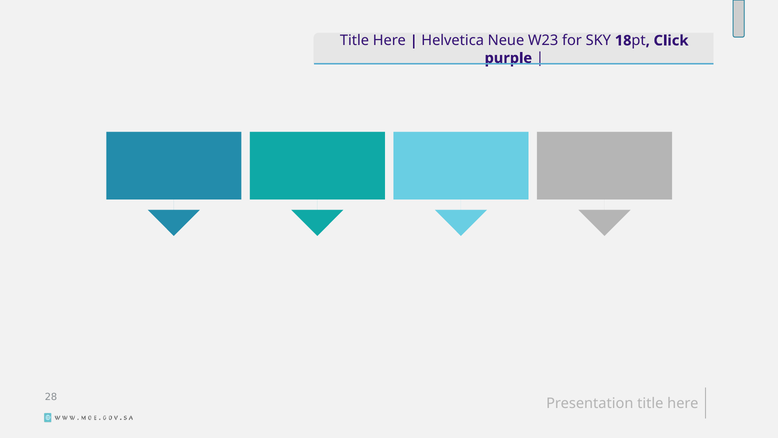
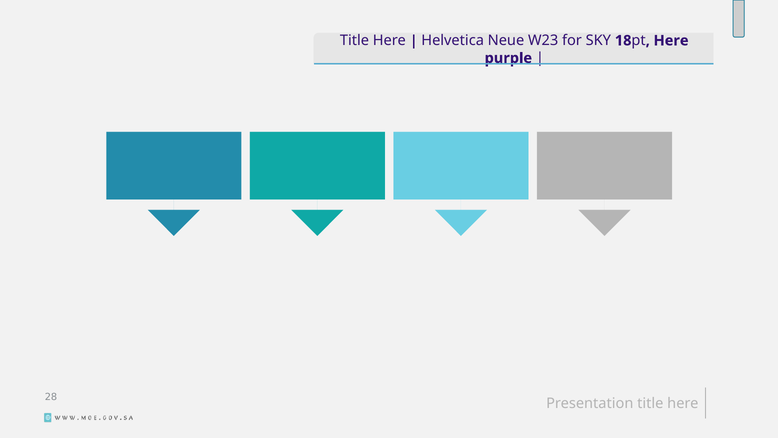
Click: Click -> Here (671, 41)
